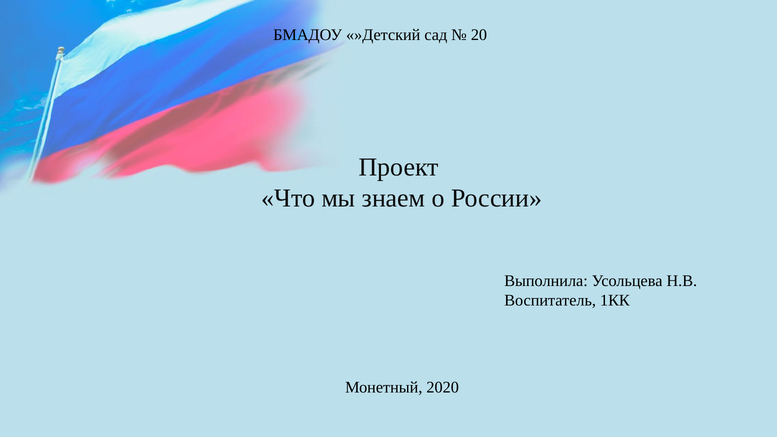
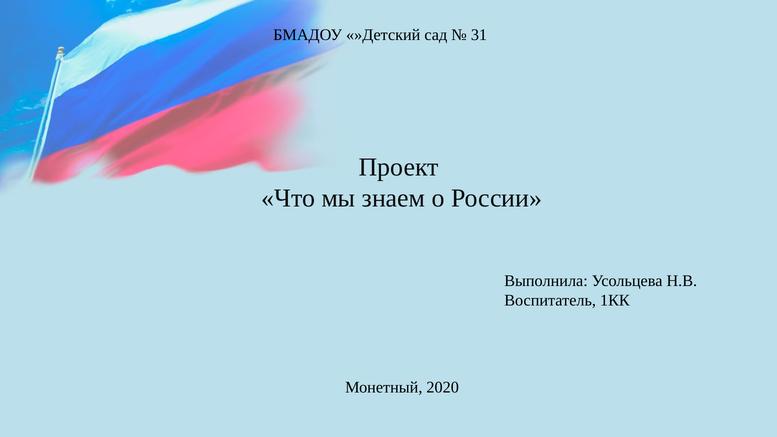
20: 20 -> 31 (479, 35)
